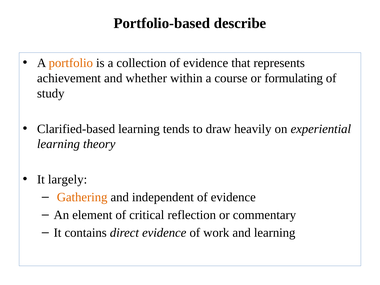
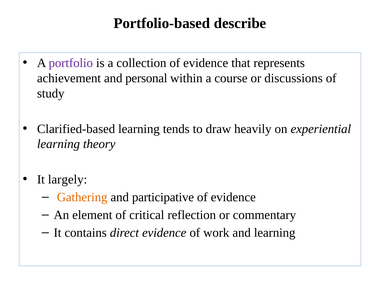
portfolio colour: orange -> purple (71, 63)
whether: whether -> personal (146, 78)
formulating: formulating -> discussions (294, 78)
independent: independent -> participative (163, 197)
